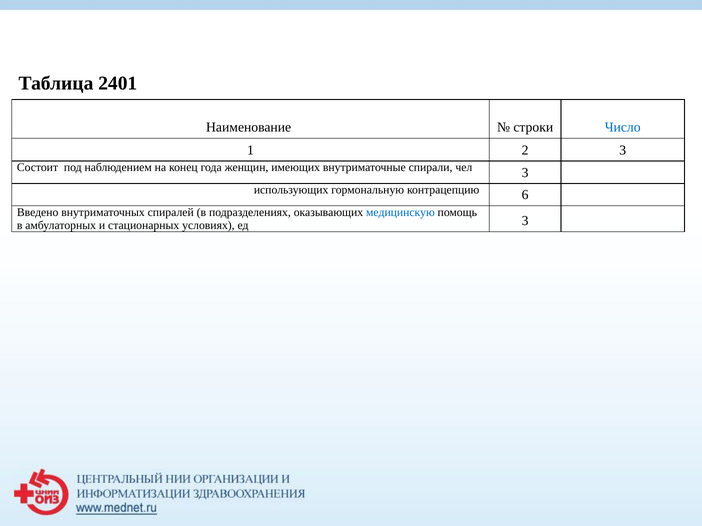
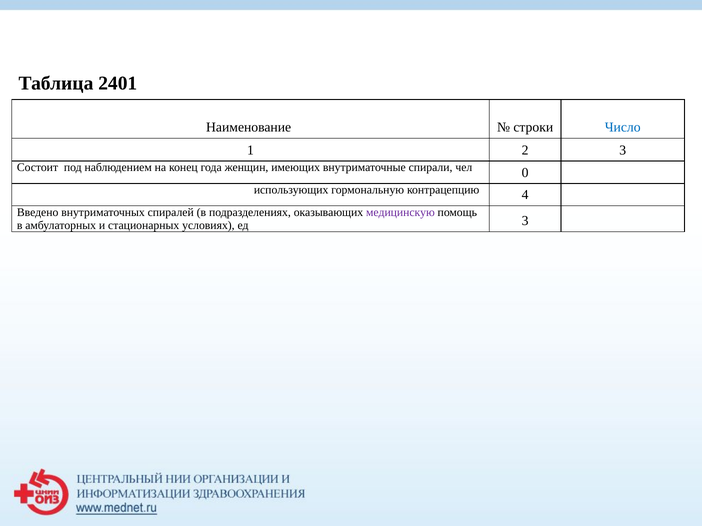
чел 3: 3 -> 0 (525, 173)
6: 6 -> 4 (525, 195)
медицинскую colour: blue -> purple (400, 213)
